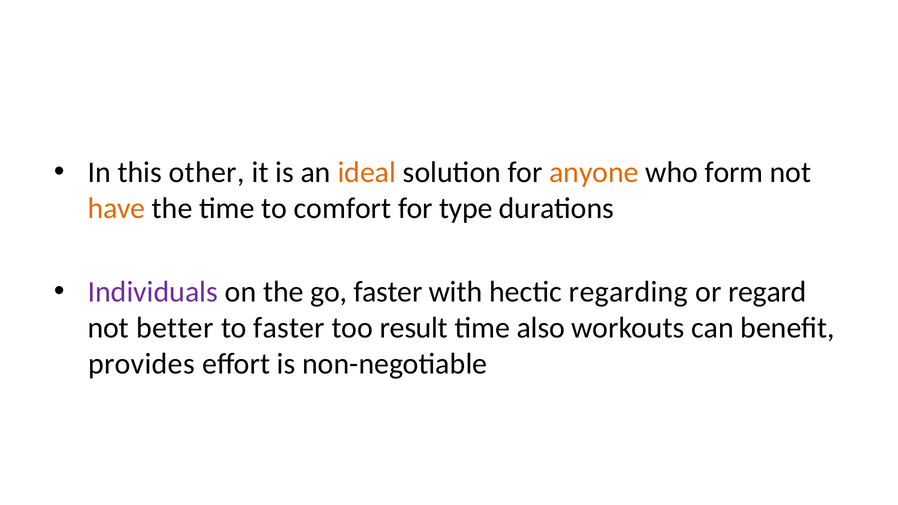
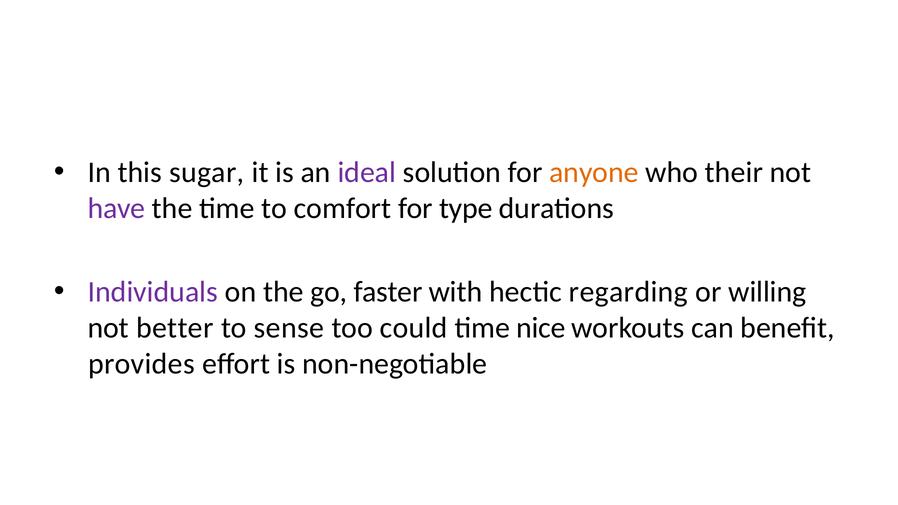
other: other -> sugar (207, 172)
ideal colour: orange -> purple (367, 172)
form: form -> their (734, 172)
have colour: orange -> purple (116, 208)
regard: regard -> willing (767, 292)
to faster: faster -> sense (289, 328)
result: result -> could (414, 328)
also: also -> nice (541, 328)
